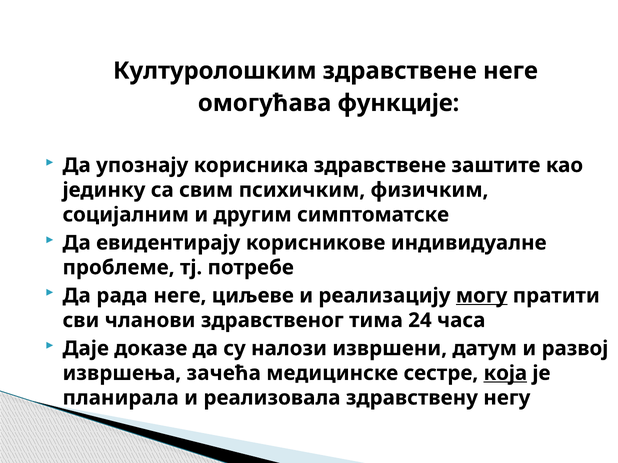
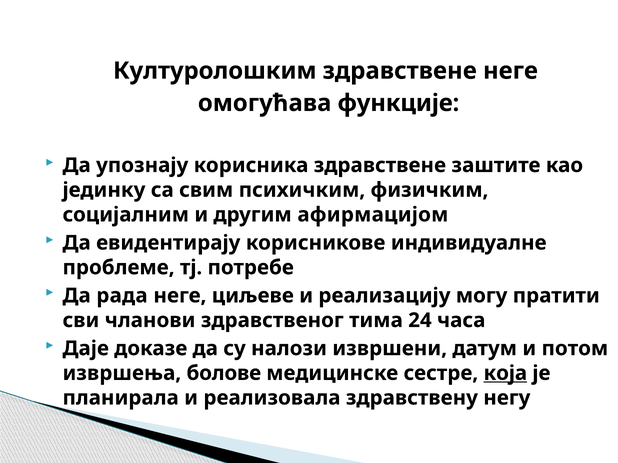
симптоматске: симптоматске -> афирмацијом (373, 215)
могу underline: present -> none (482, 296)
развој: развој -> потом (575, 349)
зачећа: зачећа -> болове (224, 374)
